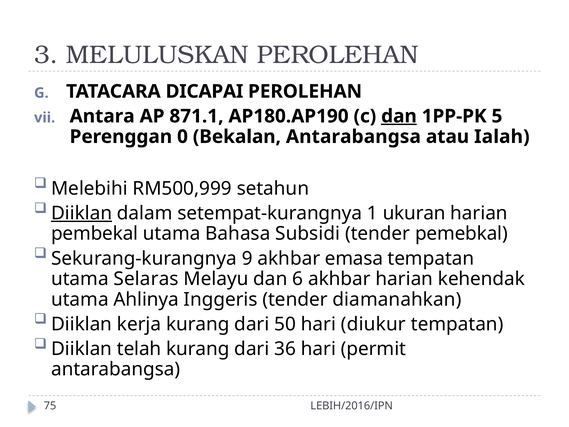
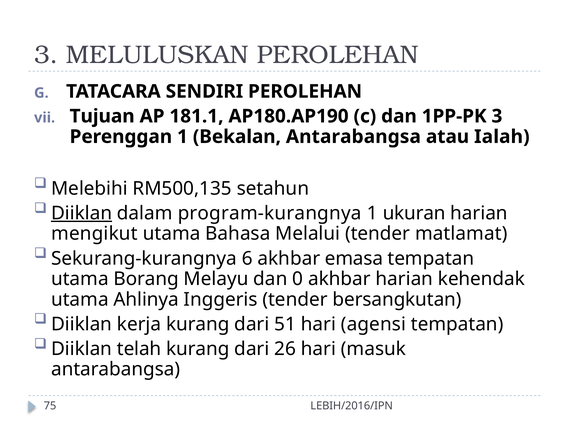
DICAPAI: DICAPAI -> SENDIRI (204, 91)
Antara: Antara -> Tujuan (102, 116)
871.1: 871.1 -> 181.1 (196, 116)
dan underline: present -> none (399, 116)
1PP-PK 5: 5 -> 3 (497, 116)
Perenggan 0: 0 -> 1 (182, 137)
RM500,999: RM500,999 -> RM500,135 (182, 188)
setempat-kurangnya: setempat-kurangnya -> program-kurangnya (270, 213)
pembekal: pembekal -> mengikut (94, 234)
Subsidi: Subsidi -> Melalui (308, 234)
pemebkal: pemebkal -> matlamat (461, 234)
9: 9 -> 6 (247, 258)
Selaras: Selaras -> Borang (146, 279)
6: 6 -> 0 (298, 279)
diamanahkan: diamanahkan -> bersangkutan (397, 299)
50: 50 -> 51 (285, 324)
diukur: diukur -> agensi (373, 324)
36: 36 -> 26 (285, 349)
permit: permit -> masuk (373, 349)
